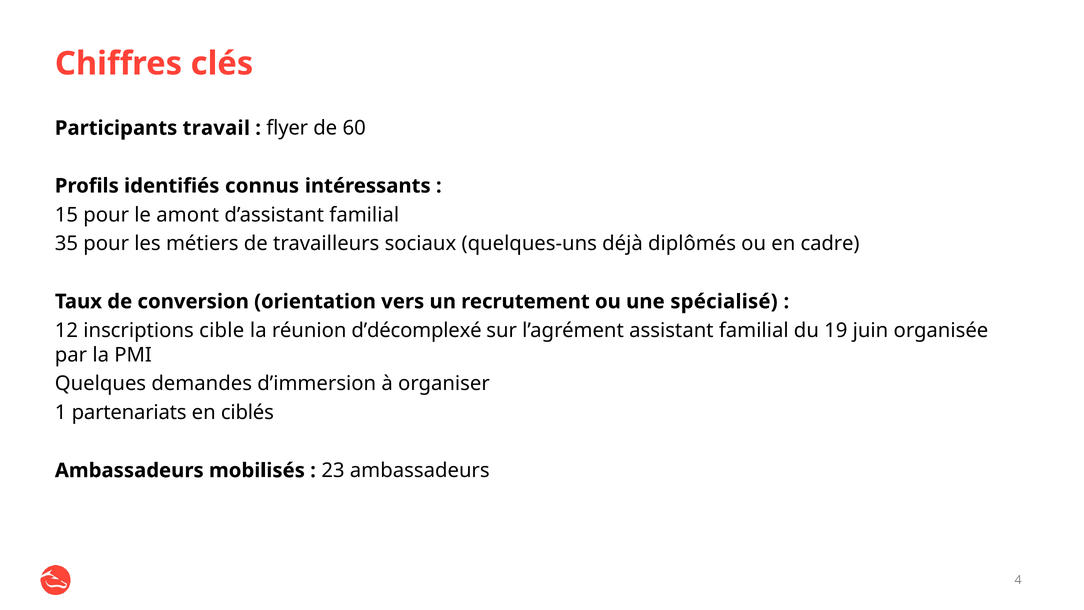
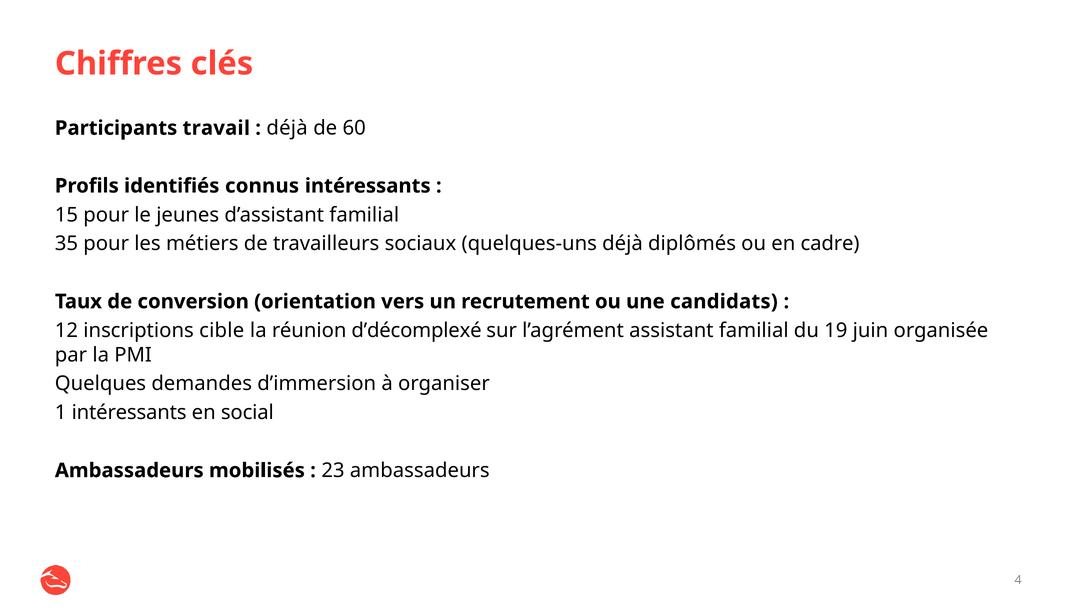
flyer: flyer -> déjà (287, 128)
amont: amont -> jeunes (188, 215)
spécialisé: spécialisé -> candidats (724, 301)
1 partenariats: partenariats -> intéressants (129, 413)
ciblés: ciblés -> social (247, 413)
